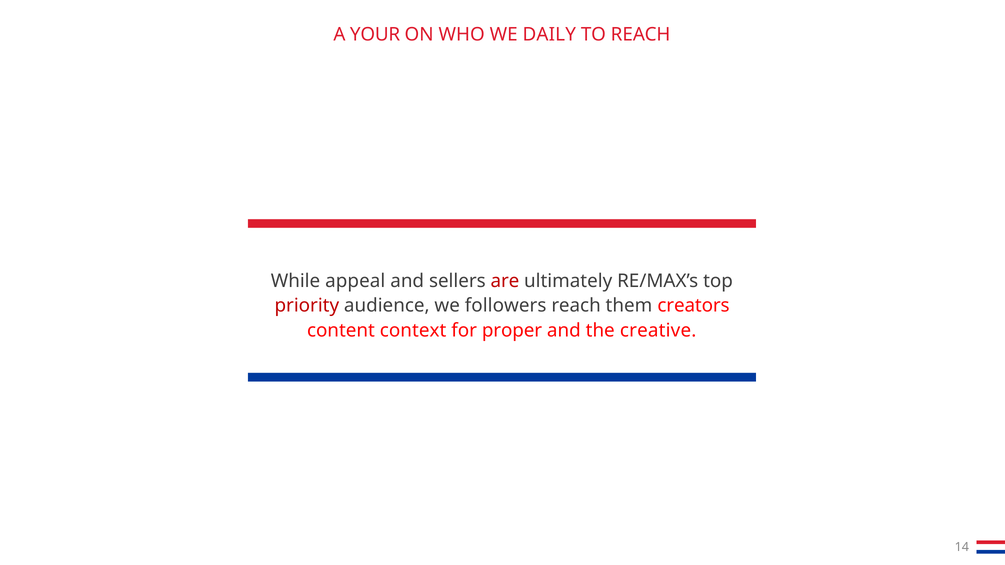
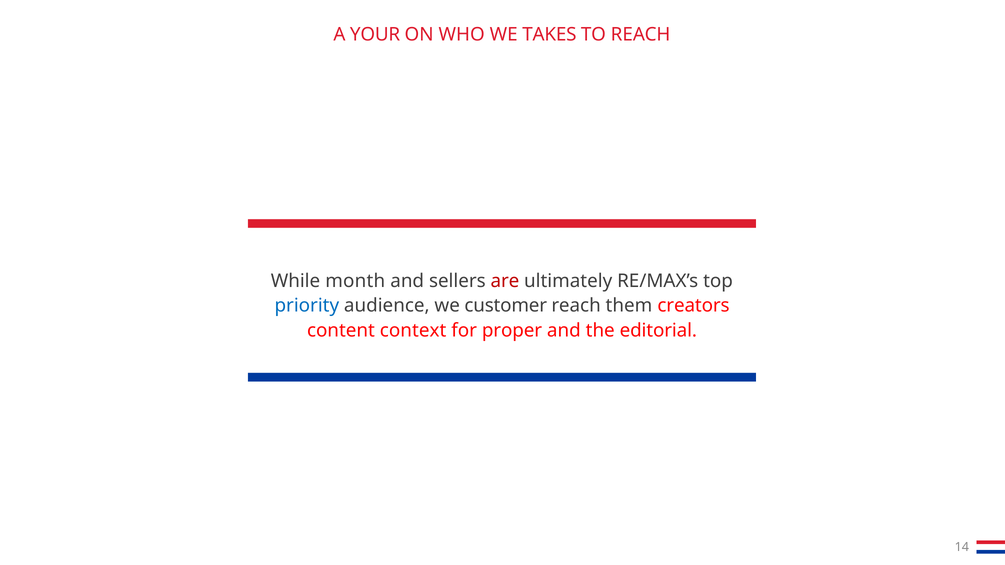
DAILY: DAILY -> TAKES (549, 35)
appeal: appeal -> month (355, 281)
priority colour: red -> blue (307, 306)
followers: followers -> customer (506, 306)
creative: creative -> editorial (658, 331)
